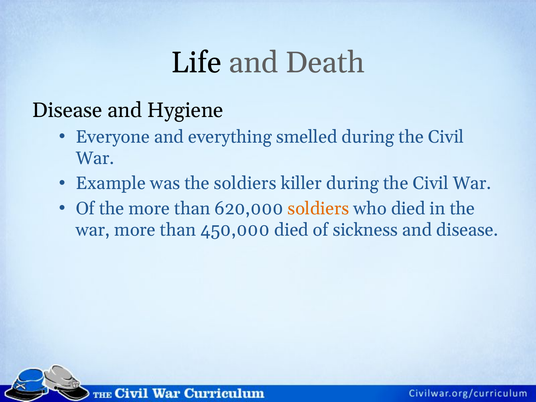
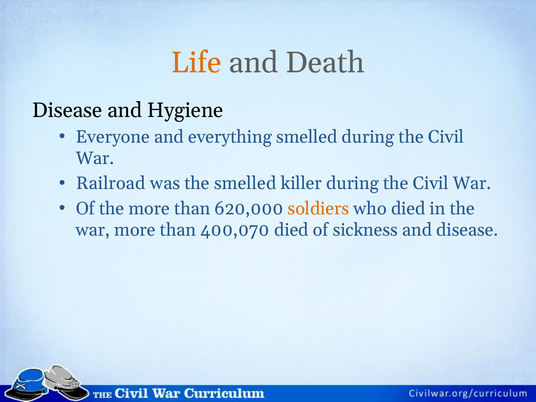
Life colour: black -> orange (196, 63)
Example: Example -> Railroad (111, 183)
the soldiers: soldiers -> smelled (245, 183)
450,000: 450,000 -> 400,070 (235, 230)
